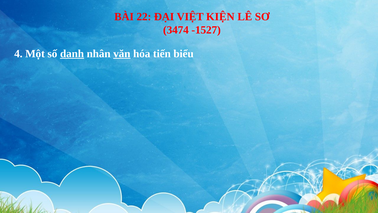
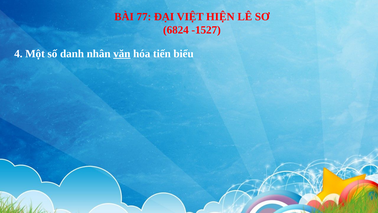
22: 22 -> 77 (144, 17)
KIỆN: KIỆN -> HIỆN (220, 17)
3474: 3474 -> 6824 (176, 30)
danh underline: present -> none (72, 54)
